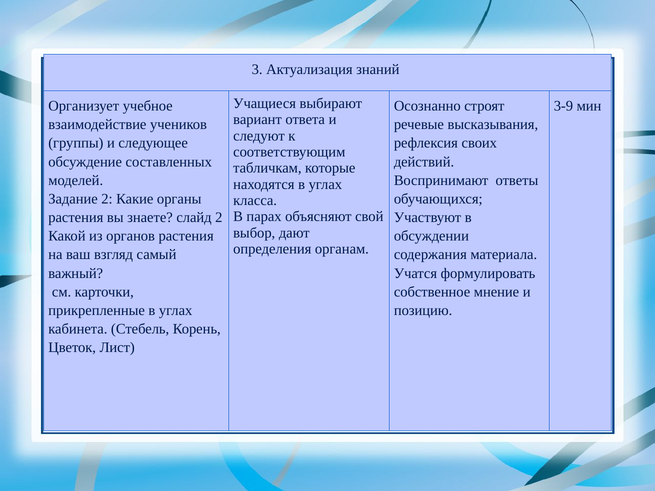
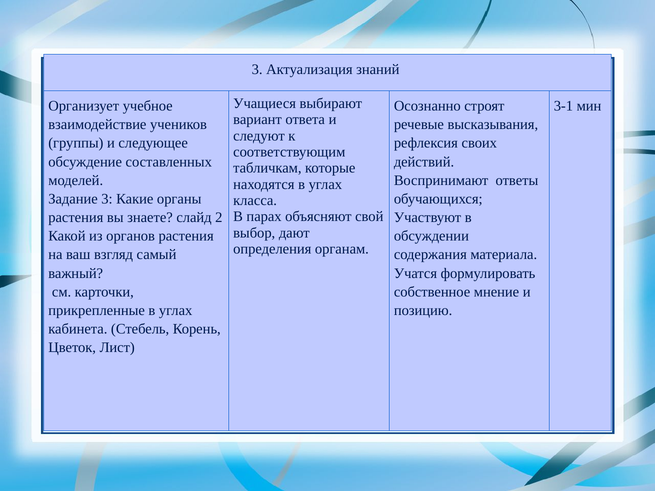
3-9: 3-9 -> 3-1 (563, 106)
Задание 2: 2 -> 3 (107, 199)
